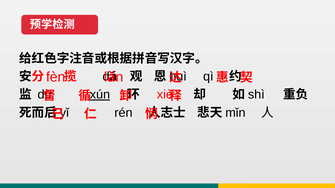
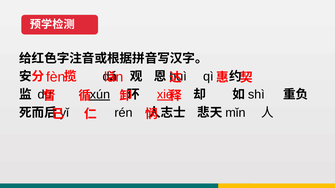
xiè underline: none -> present (165, 95)
